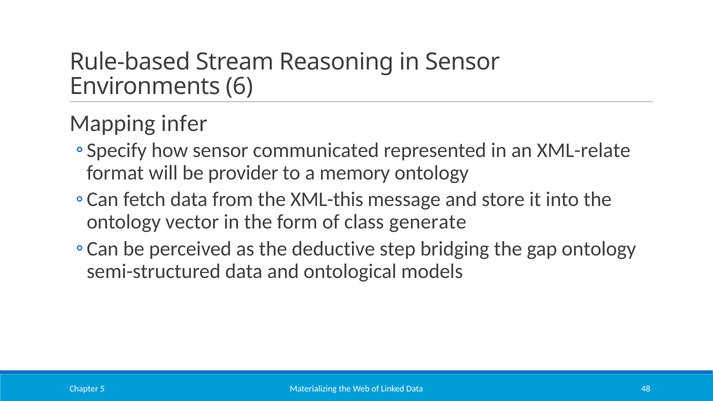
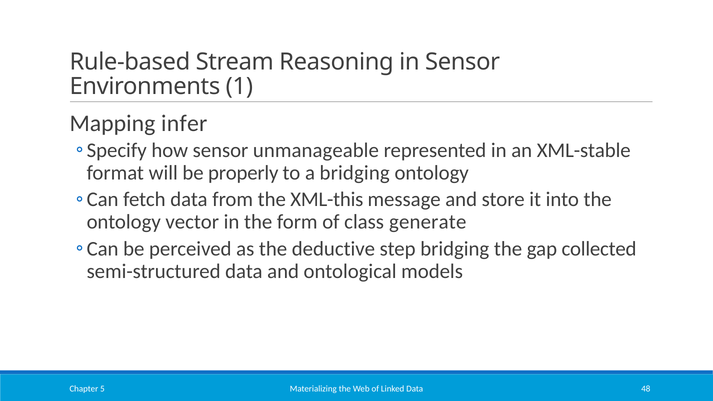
6: 6 -> 1 (239, 86)
communicated: communicated -> unmanageable (316, 150)
XML-relate: XML-relate -> XML-stable (584, 150)
provider: provider -> properly (243, 173)
a memory: memory -> bridging (355, 173)
gap ontology: ontology -> collected (599, 249)
